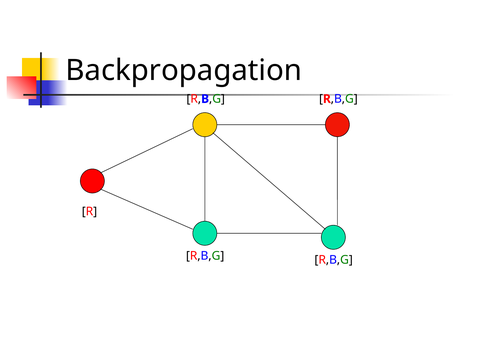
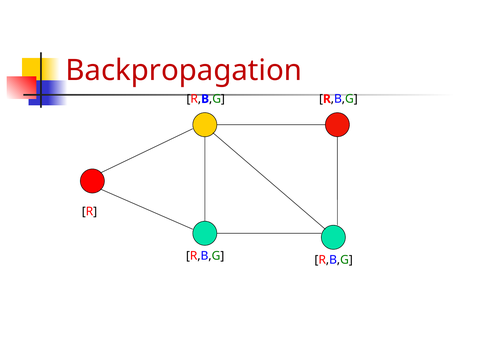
Backpropagation colour: black -> red (184, 70)
